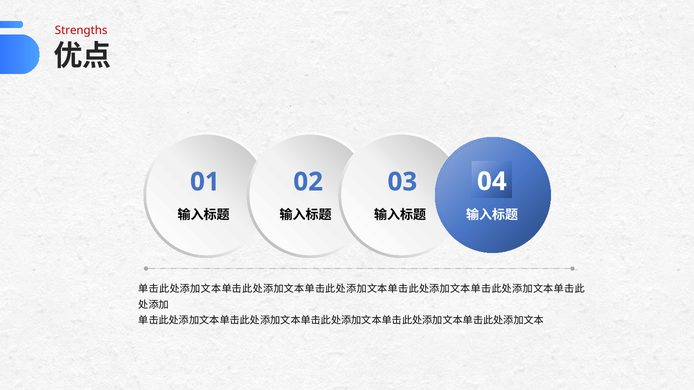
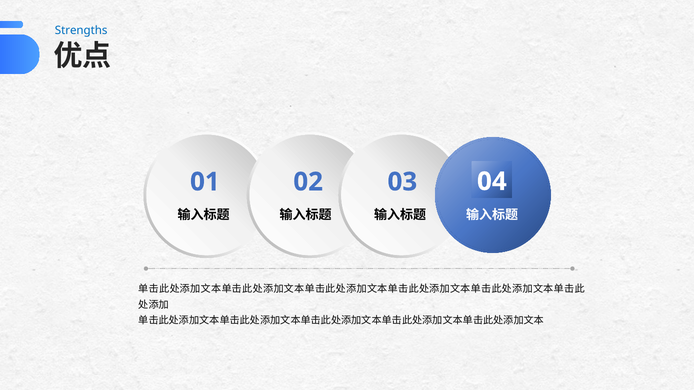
Strengths colour: red -> blue (81, 30)
